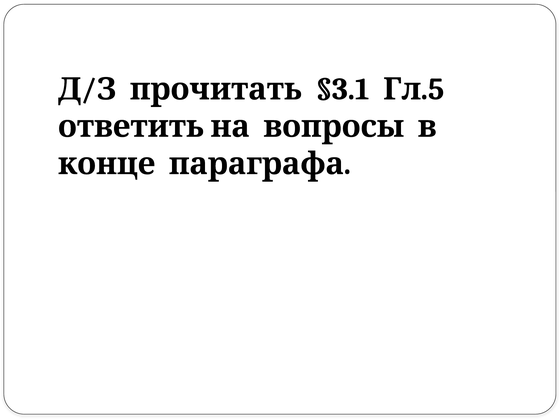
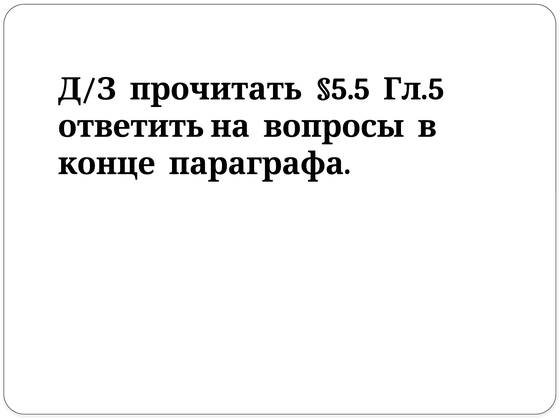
§3.1: §3.1 -> §5.5 (343, 89)
